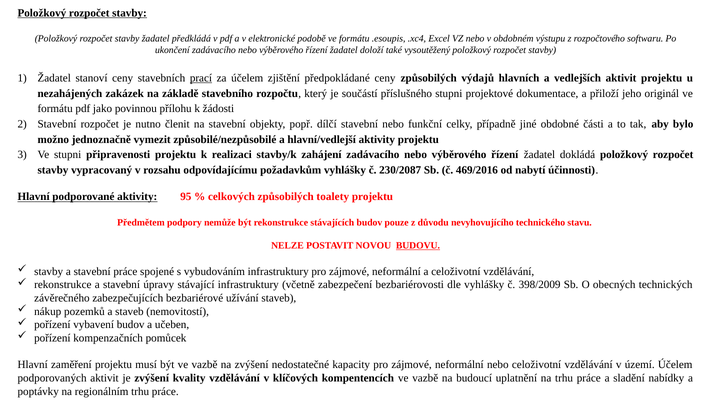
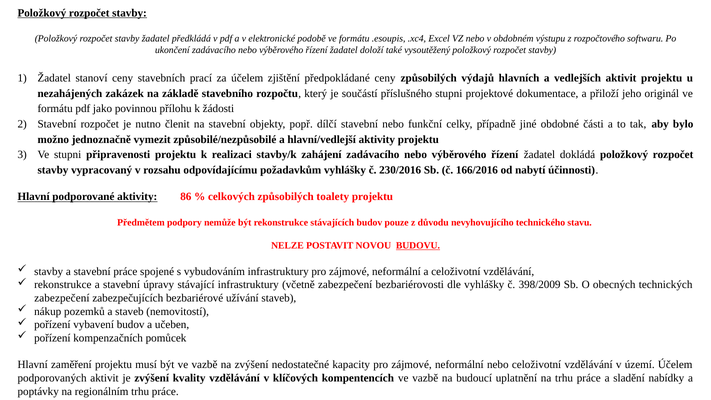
prací underline: present -> none (201, 78)
230/2087: 230/2087 -> 230/2016 (400, 170)
469/2016: 469/2016 -> 166/2016 (477, 170)
95: 95 -> 86 (186, 197)
závěrečného: závěrečného -> zabezpečení (62, 298)
